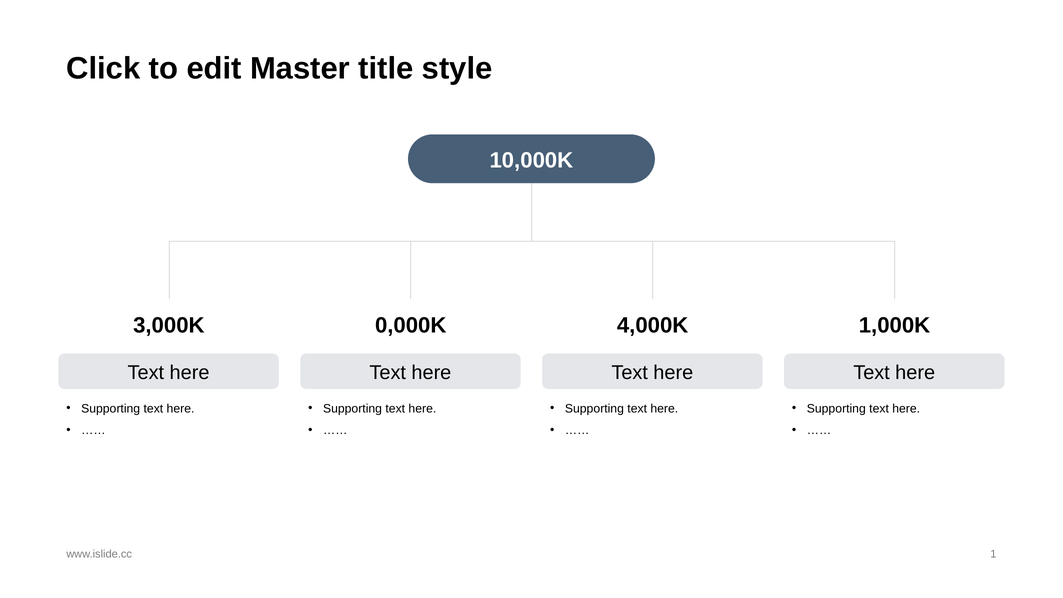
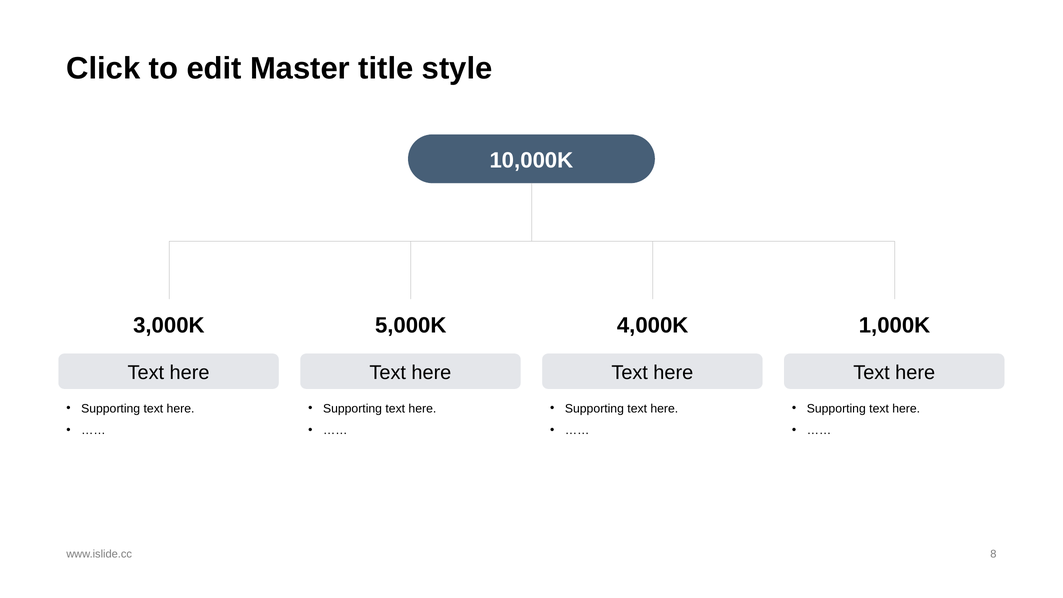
0,000K: 0,000K -> 5,000K (411, 325)
1: 1 -> 8 (993, 554)
